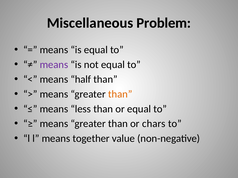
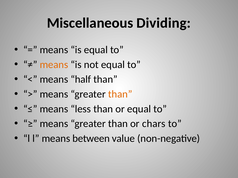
Problem: Problem -> Dividing (164, 23)
means colour: purple -> orange (54, 65)
together: together -> between (91, 139)
